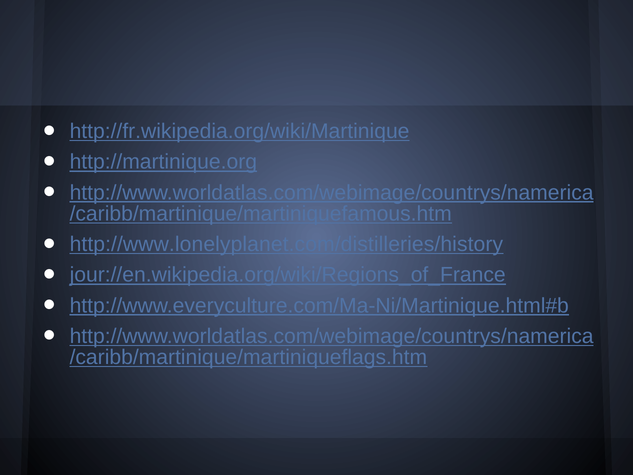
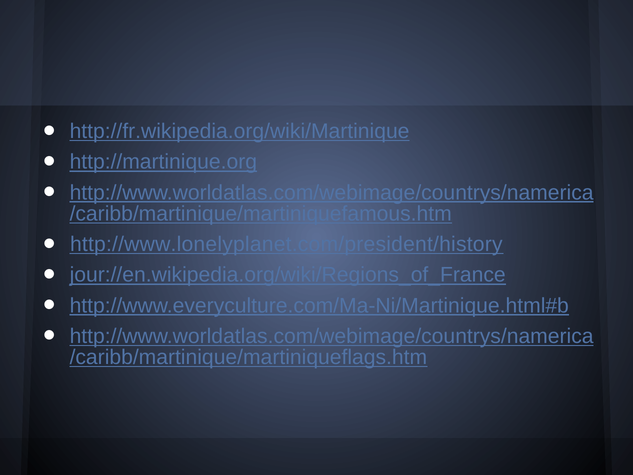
http://www.lonelyplanet.com/distilleries/history: http://www.lonelyplanet.com/distilleries/history -> http://www.lonelyplanet.com/president/history (286, 244)
